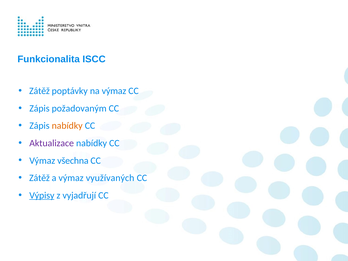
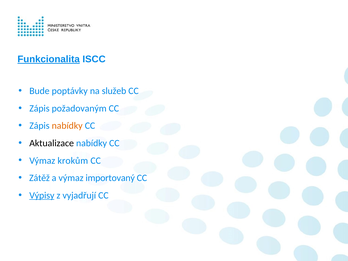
Funkcionalita underline: none -> present (49, 59)
Zátěž: Zátěž -> Bude (39, 91)
na výmaz: výmaz -> služeb (114, 91)
Aktualizace colour: purple -> black (52, 143)
všechna: všechna -> krokům (73, 161)
využívaných: využívaných -> importovaný (110, 178)
